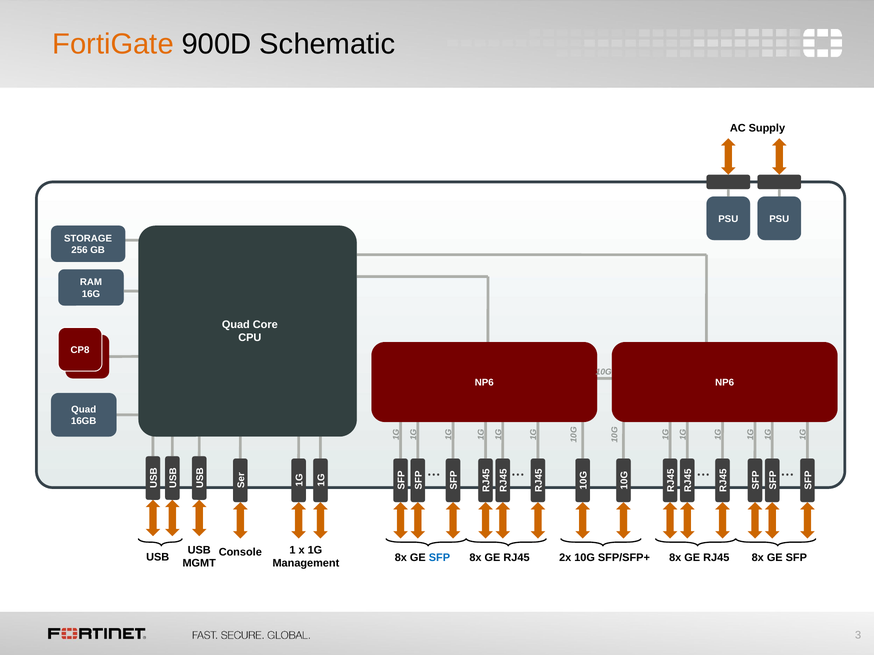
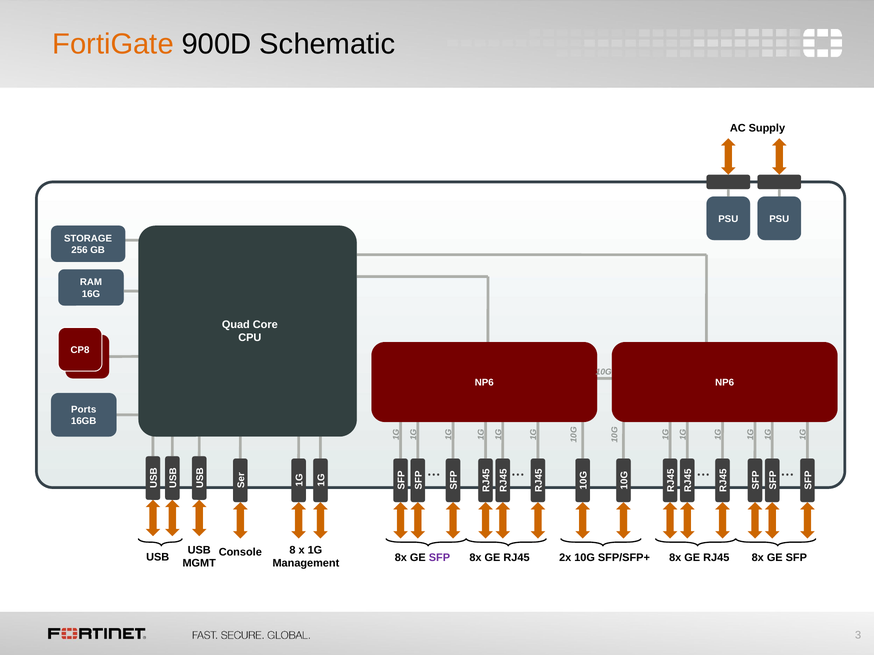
Quad: Quad -> Ports (84, 410)
Console 1: 1 -> 8 (293, 551)
SFP colour: blue -> purple (439, 558)
